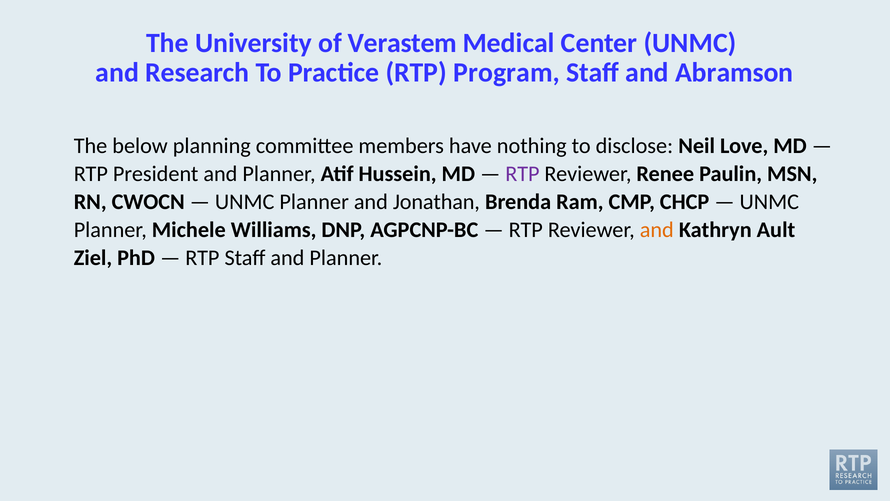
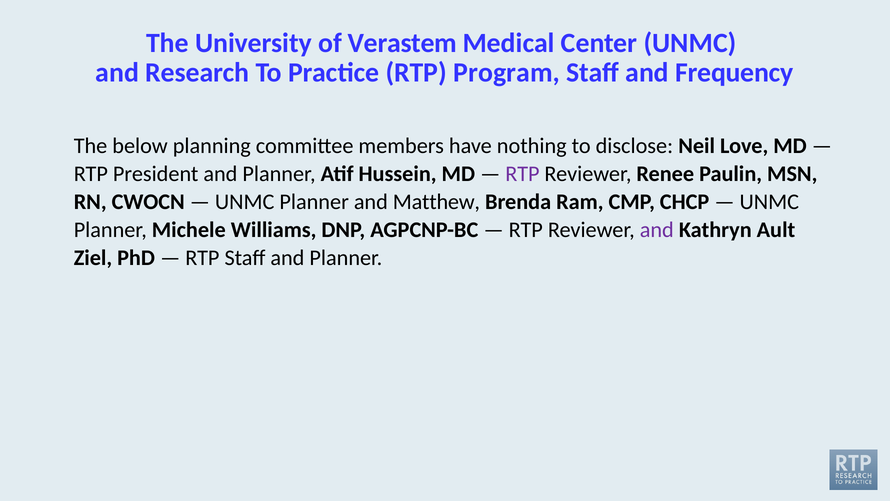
Abramson: Abramson -> Frequency (734, 73)
Jonathan: Jonathan -> Matthew (436, 202)
and colour: orange -> purple (657, 230)
